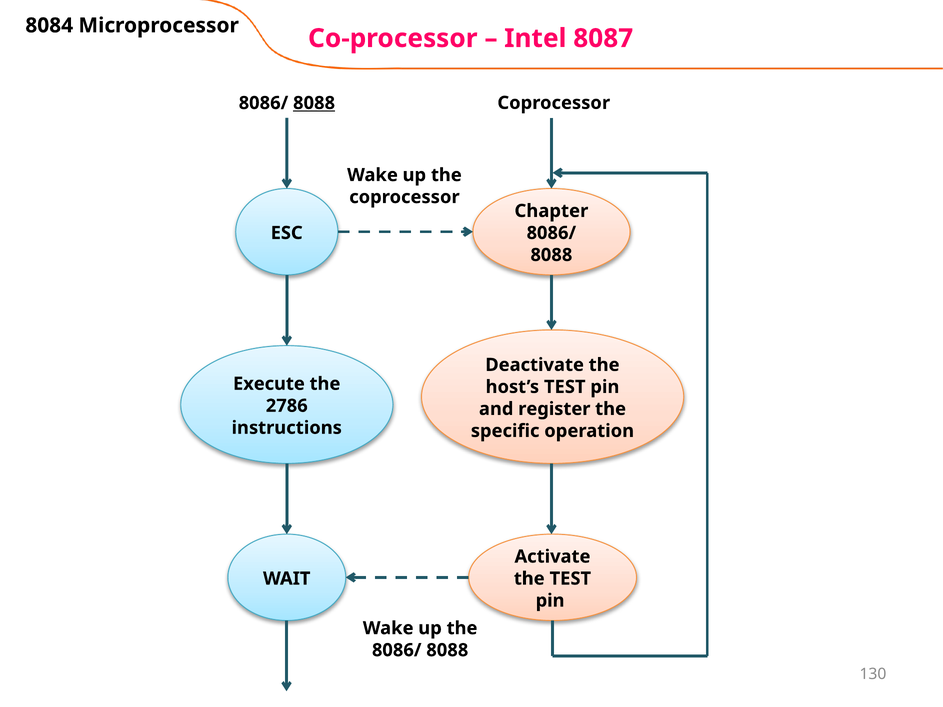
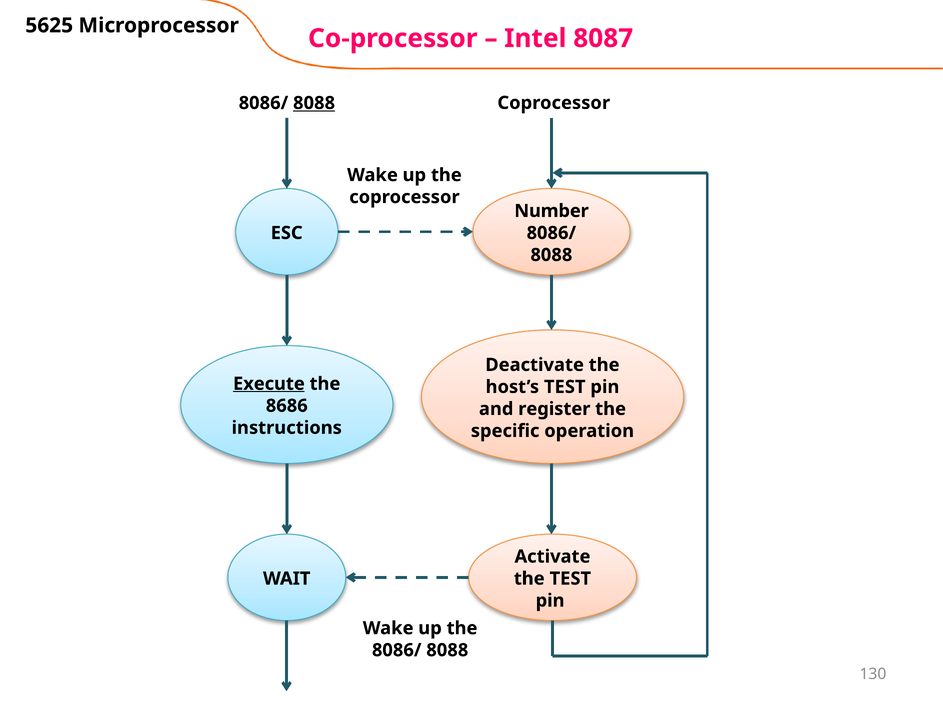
8084: 8084 -> 5625 (49, 25)
Chapter: Chapter -> Number (552, 211)
Execute underline: none -> present (269, 384)
2786: 2786 -> 8686 (287, 406)
